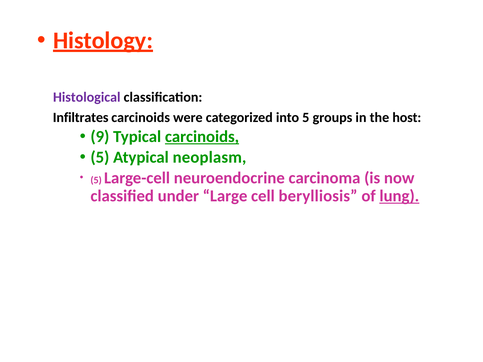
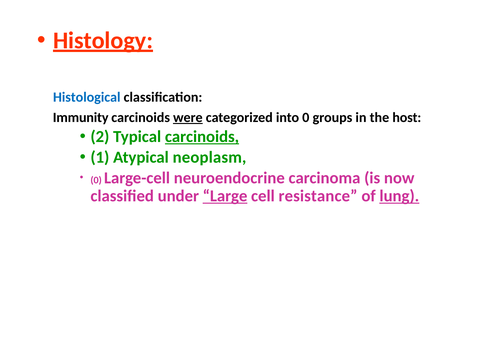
Histological colour: purple -> blue (87, 97)
Infiltrates: Infiltrates -> Immunity (81, 118)
were underline: none -> present (188, 118)
into 5: 5 -> 0 (306, 118)
9: 9 -> 2 (100, 137)
5: 5 -> 1 (100, 157)
5: 5 -> 0 (96, 180)
Large underline: none -> present (225, 196)
berylliosis: berylliosis -> resistance (318, 196)
